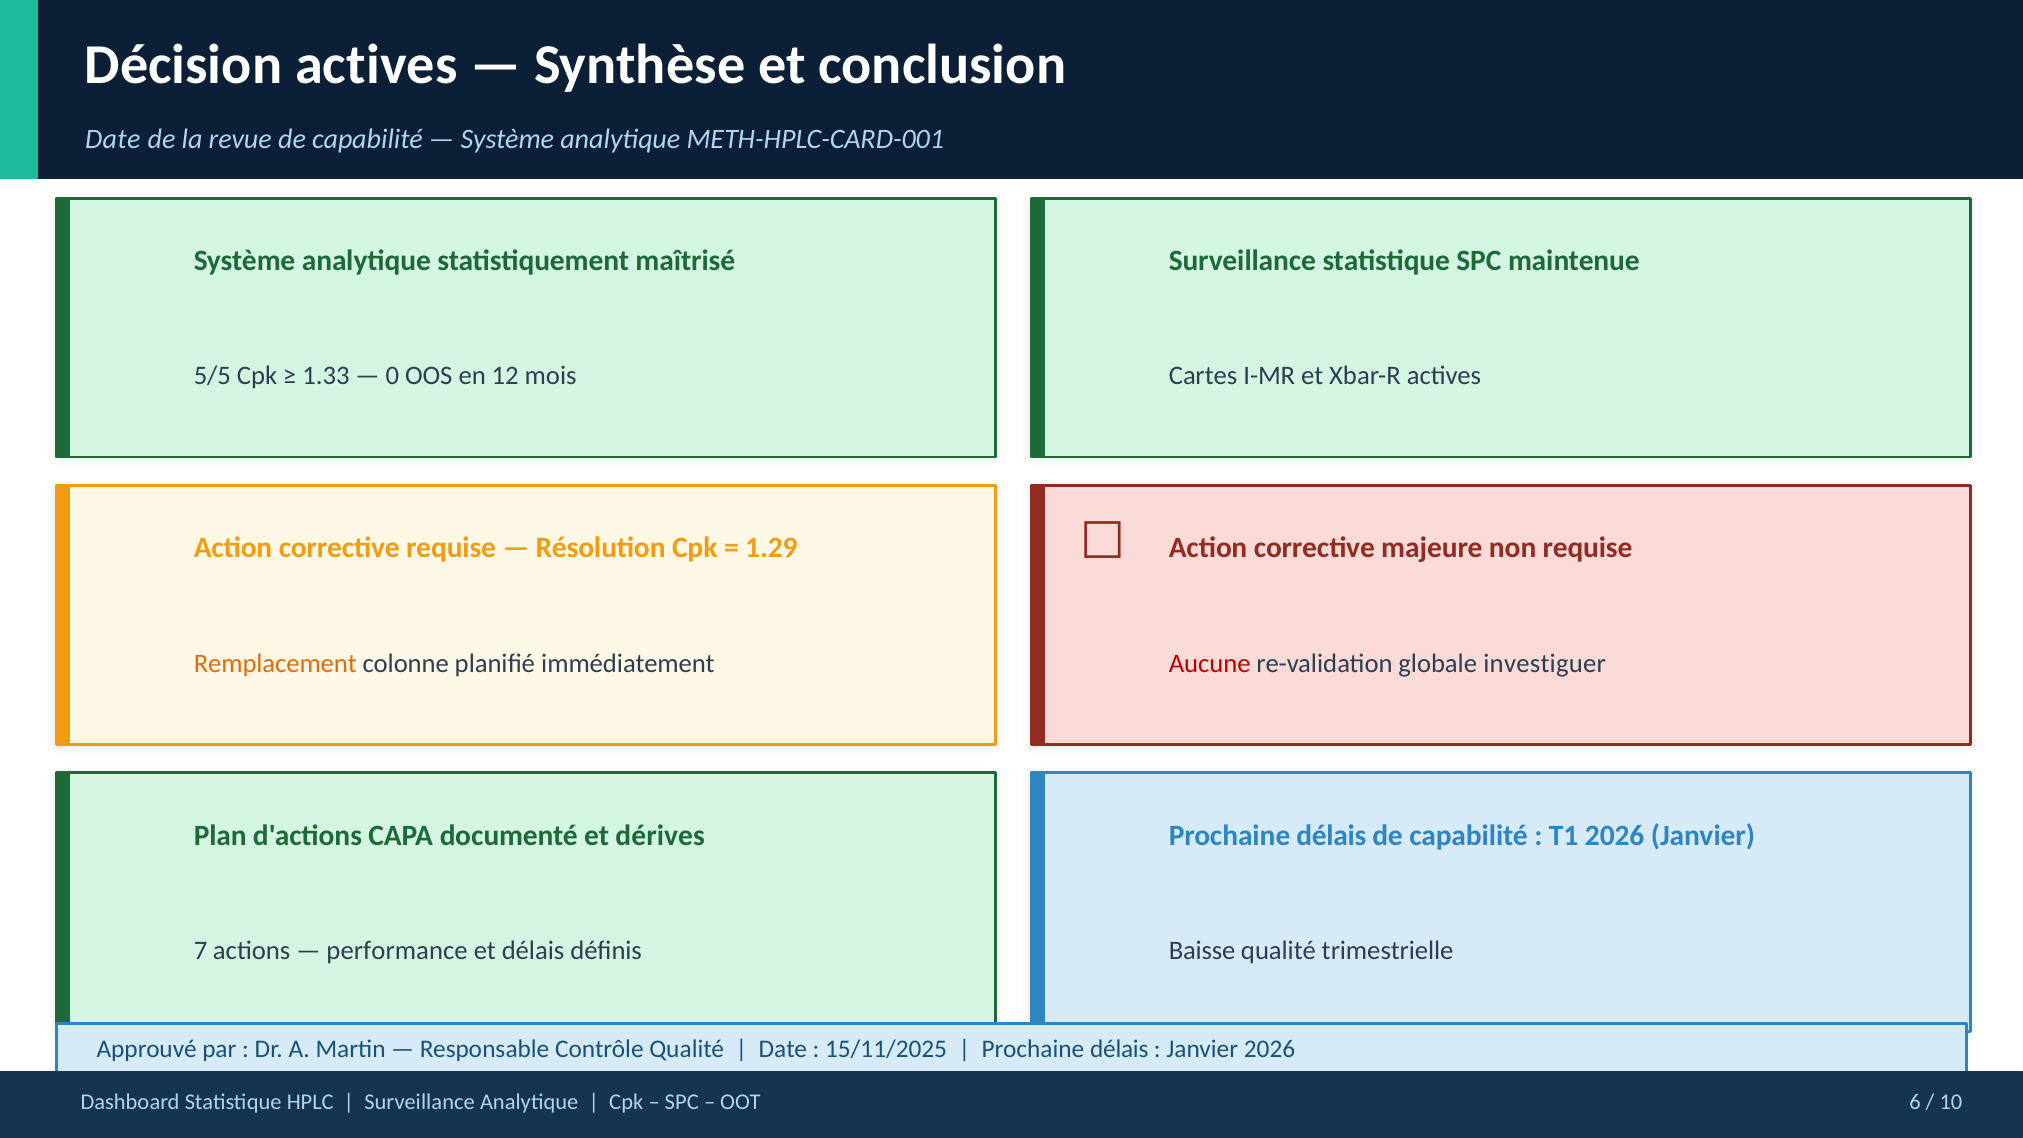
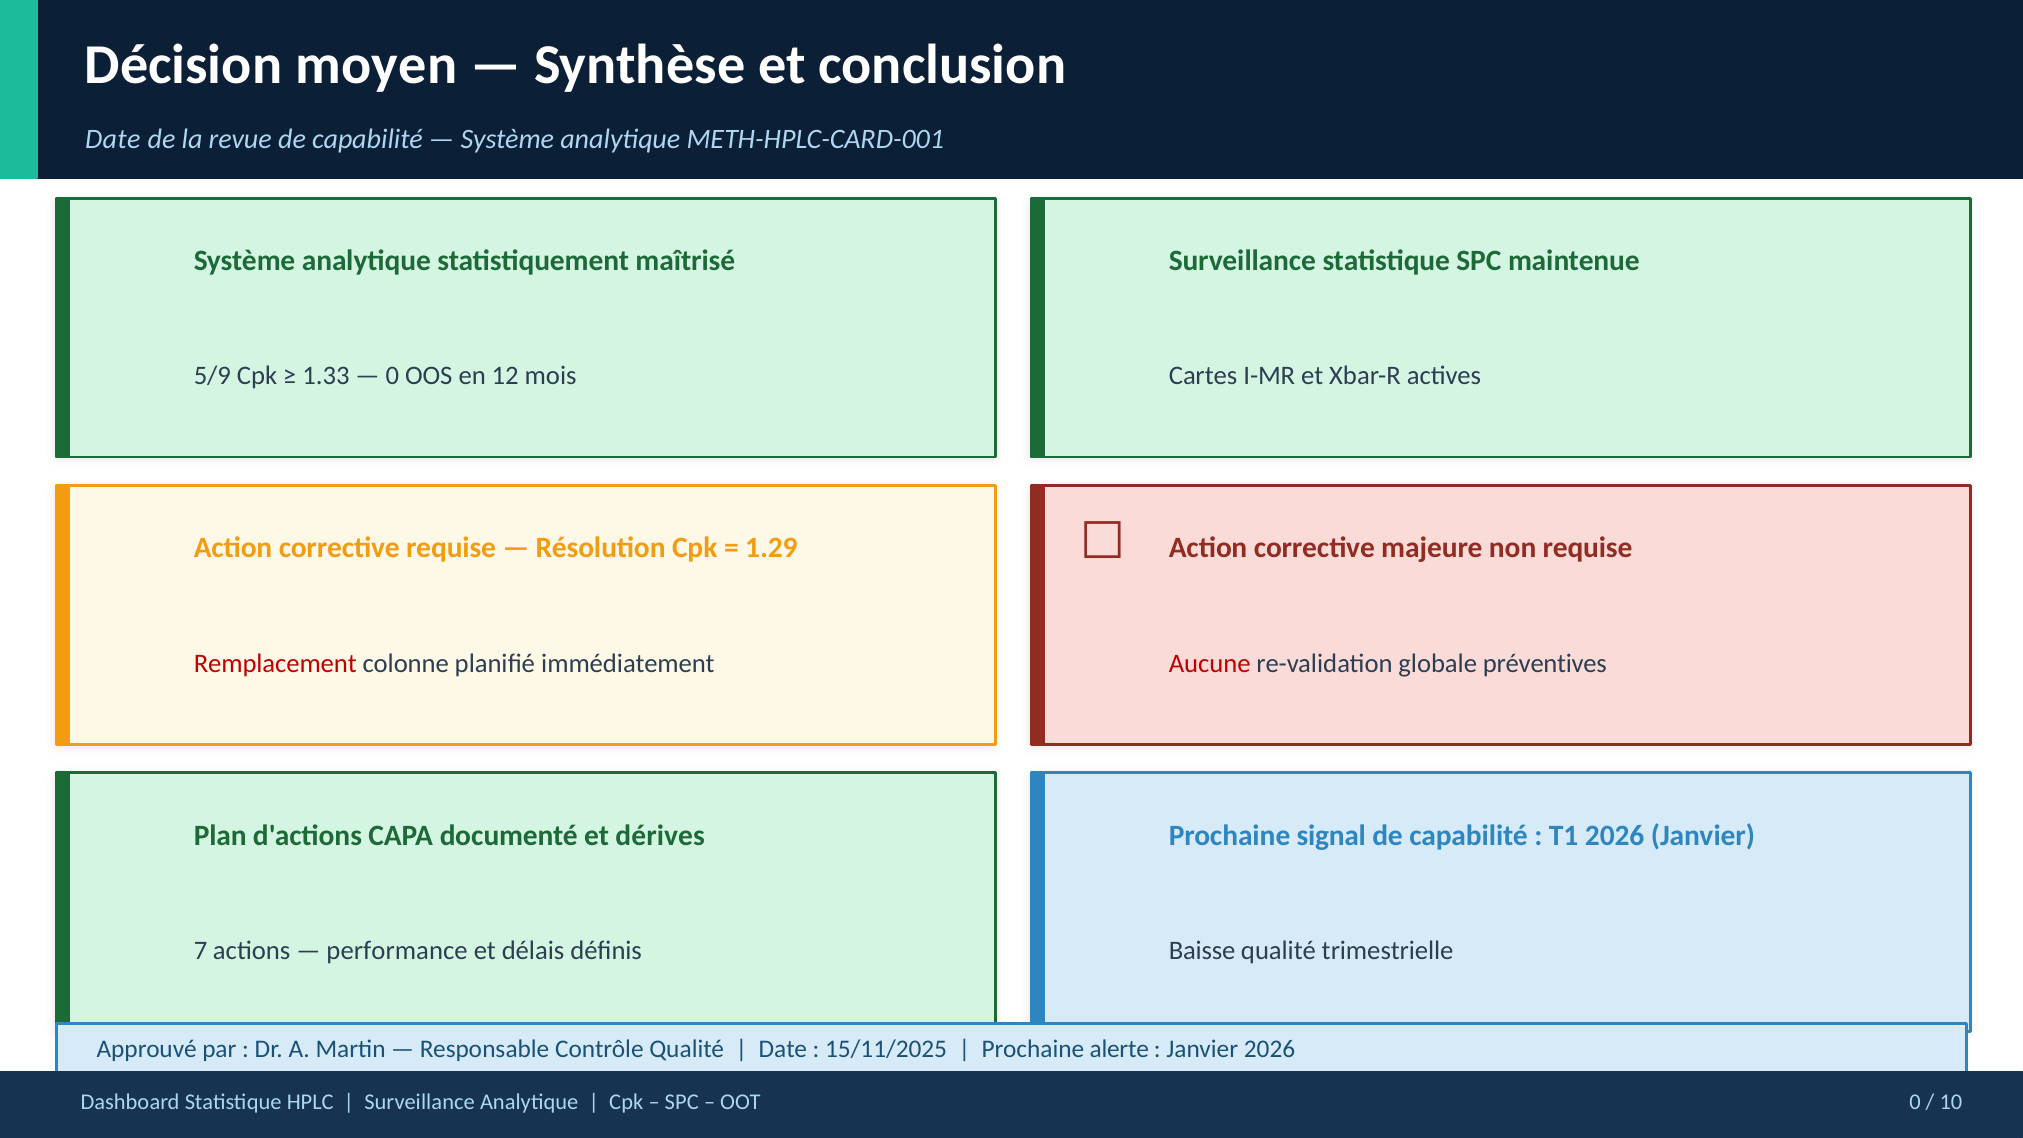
Décision actives: actives -> moyen (376, 65)
5/5: 5/5 -> 5/9 (212, 376)
Remplacement colour: orange -> red (275, 663)
investiguer: investiguer -> préventives (1545, 663)
délais: délais -> signal (1331, 835)
délais: délais -> alerte (1119, 1050)
OOT 6: 6 -> 0 (1915, 1102)
